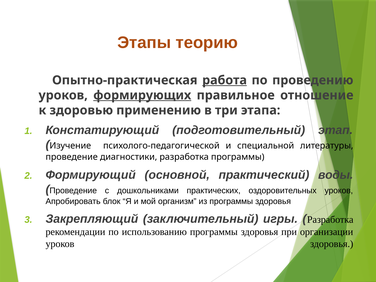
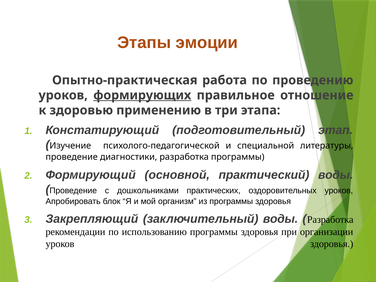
теорию: теорию -> эмоции (207, 43)
работа underline: present -> none (225, 80)
заключительный игры: игры -> воды (281, 219)
